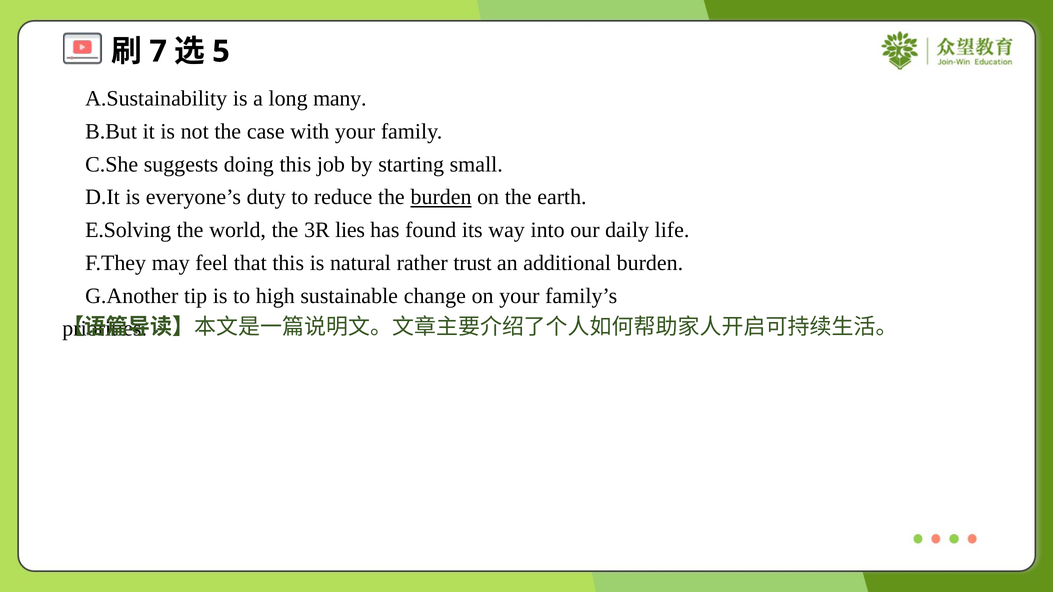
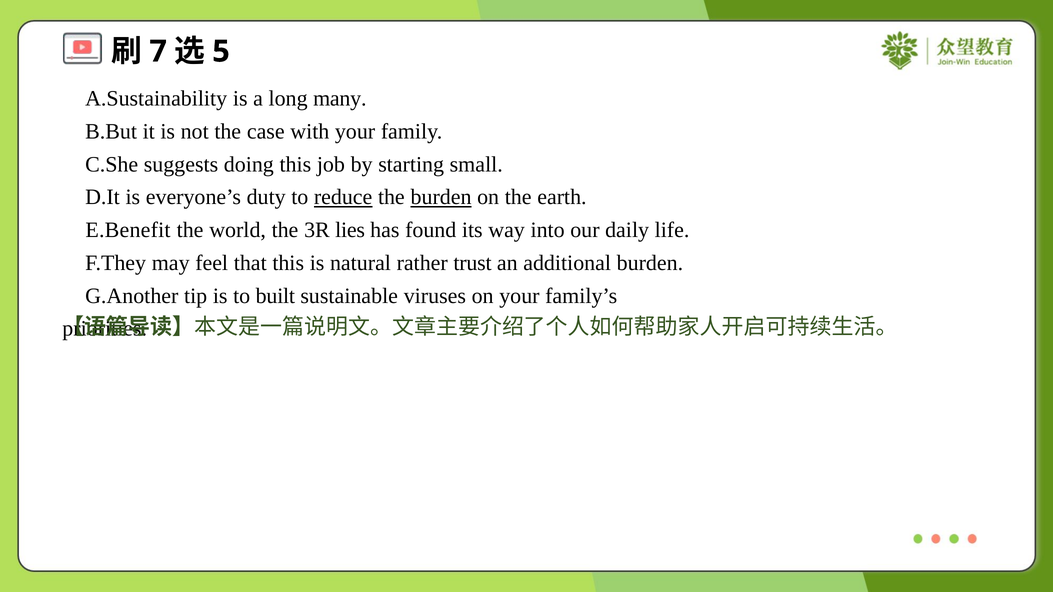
reduce underline: none -> present (343, 197)
E.Solving: E.Solving -> E.Benefit (128, 230)
high: high -> built (275, 296)
change: change -> viruses (435, 296)
